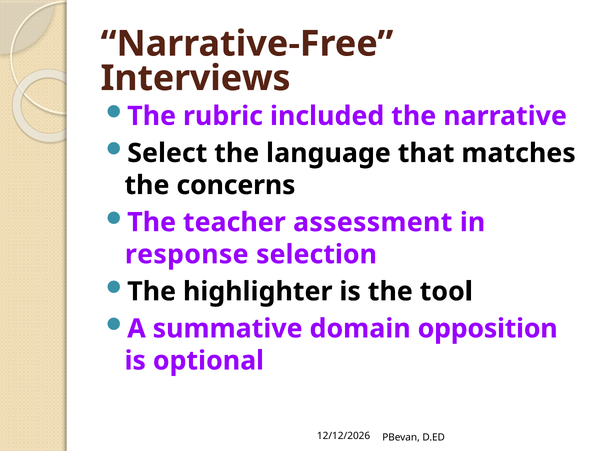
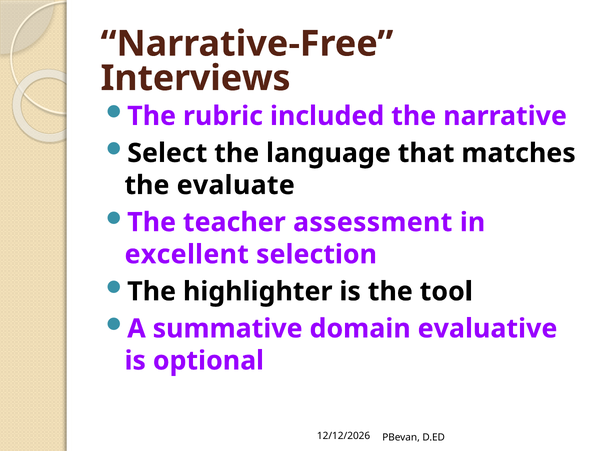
concerns: concerns -> evaluate (236, 185)
response: response -> excellent (187, 255)
opposition: opposition -> evaluative (488, 329)
